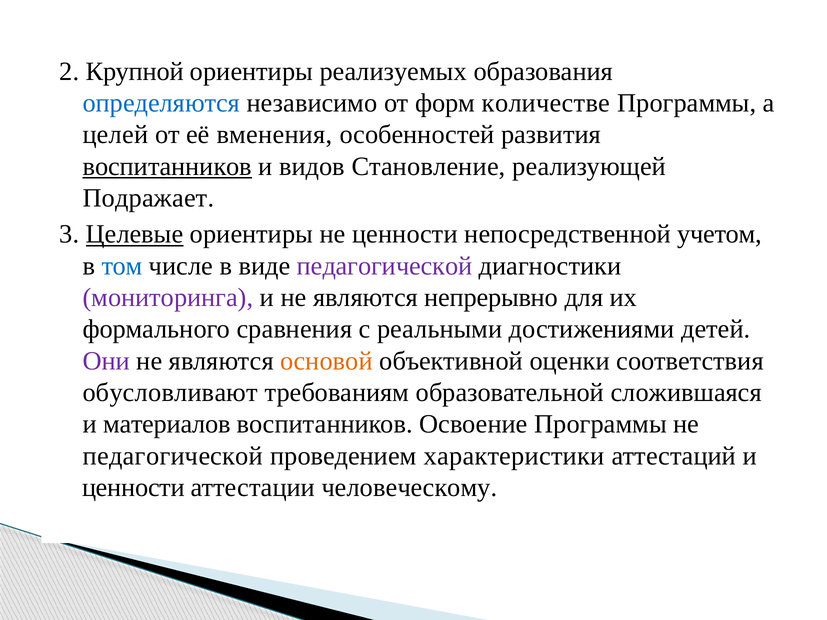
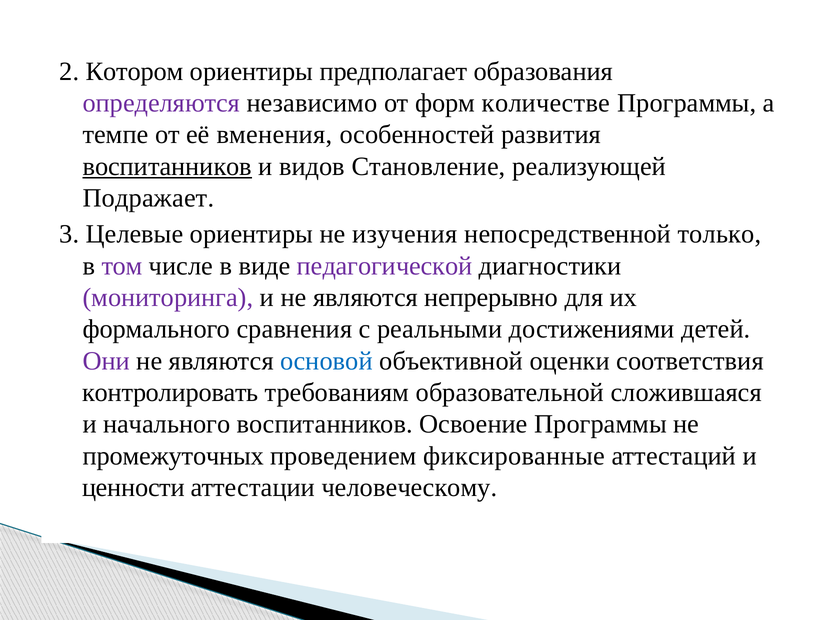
Крупной: Крупной -> Котором (135, 71)
реализуемых: реализуемых -> предполагает (393, 71)
определяются colour: blue -> purple (161, 103)
целей: целей -> темпе (116, 135)
Целевые underline: present -> none (135, 234)
не ценности: ценности -> изучения (405, 234)
учетом: учетом -> только (719, 234)
том colour: blue -> purple (122, 266)
основой colour: orange -> blue (327, 361)
обусловливают: обусловливают -> контролировать (170, 393)
материалов: материалов -> начального (167, 424)
педагогической: педагогической -> промежуточных (173, 456)
характеристики: характеристики -> фиксированные (514, 456)
